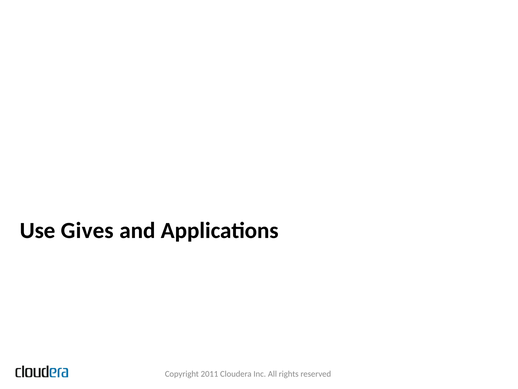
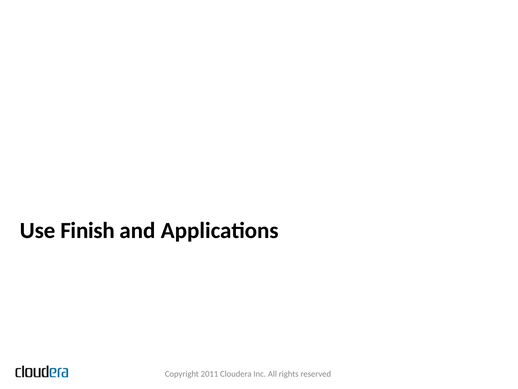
Gives: Gives -> Finish (88, 230)
